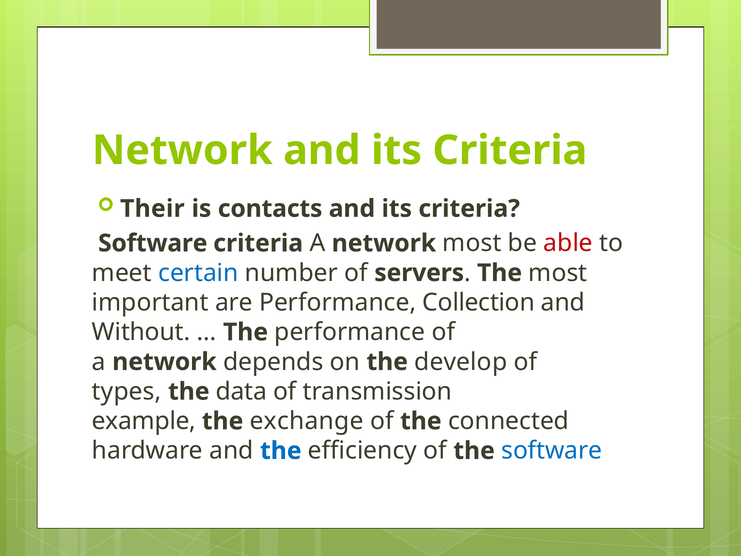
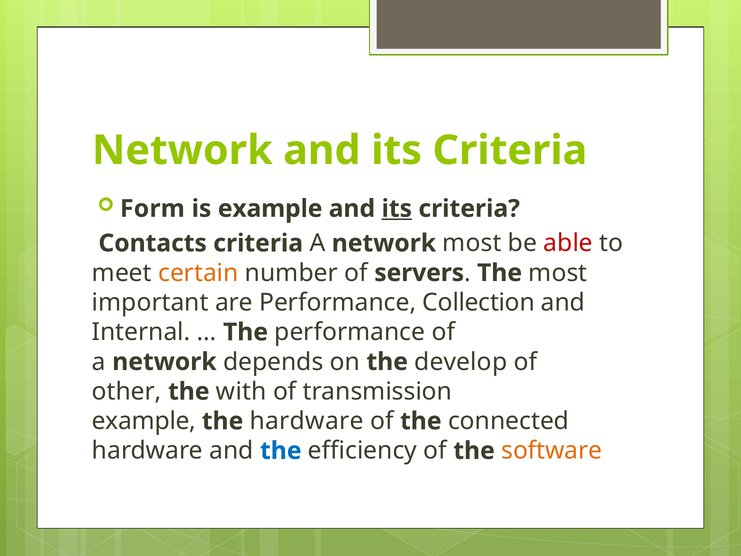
Their: Their -> Form (152, 209)
is contacts: contacts -> example (270, 209)
its underline: none -> present (397, 209)
Software: Software -> Contacts (153, 243)
certain colour: blue -> orange (198, 273)
Without: Without -> Internal (141, 332)
types: types -> other (127, 391)
data: data -> with (241, 391)
the exchange: exchange -> hardware (307, 421)
software colour: blue -> orange (552, 451)
